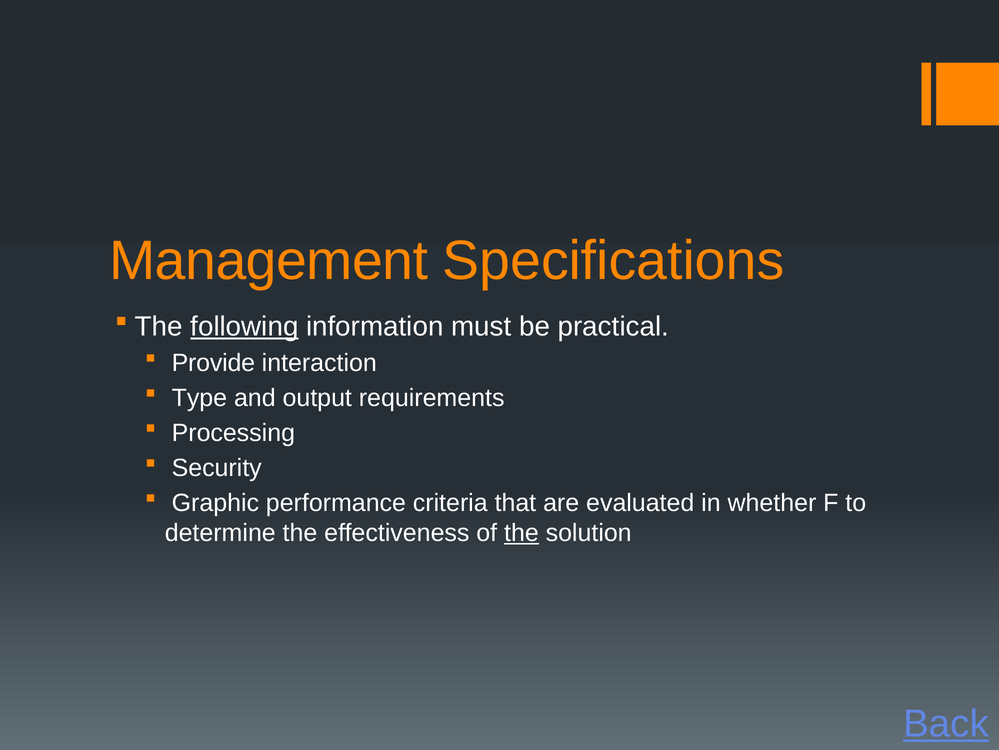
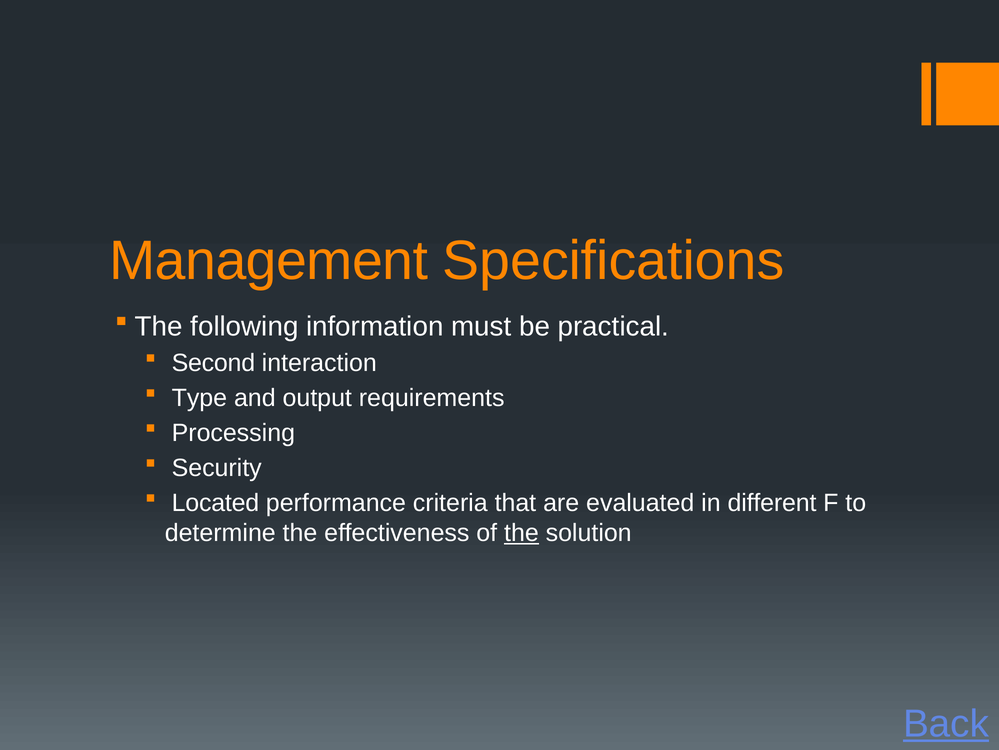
following underline: present -> none (244, 326)
Provide: Provide -> Second (213, 363)
Graphic: Graphic -> Located (215, 503)
whether: whether -> different (772, 503)
